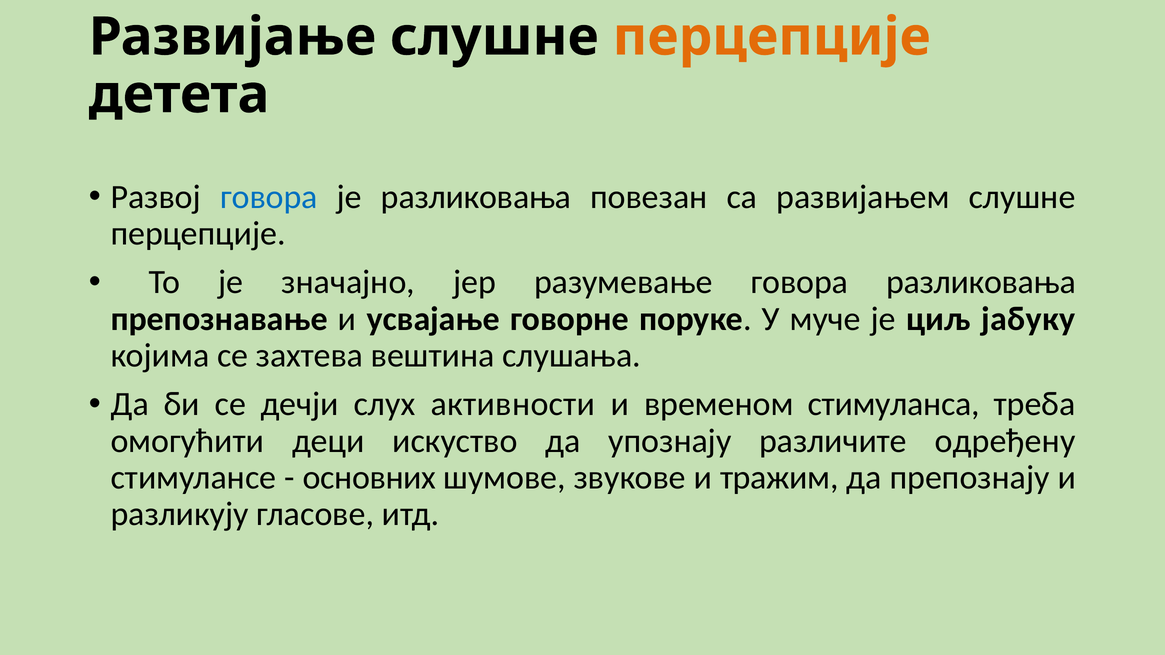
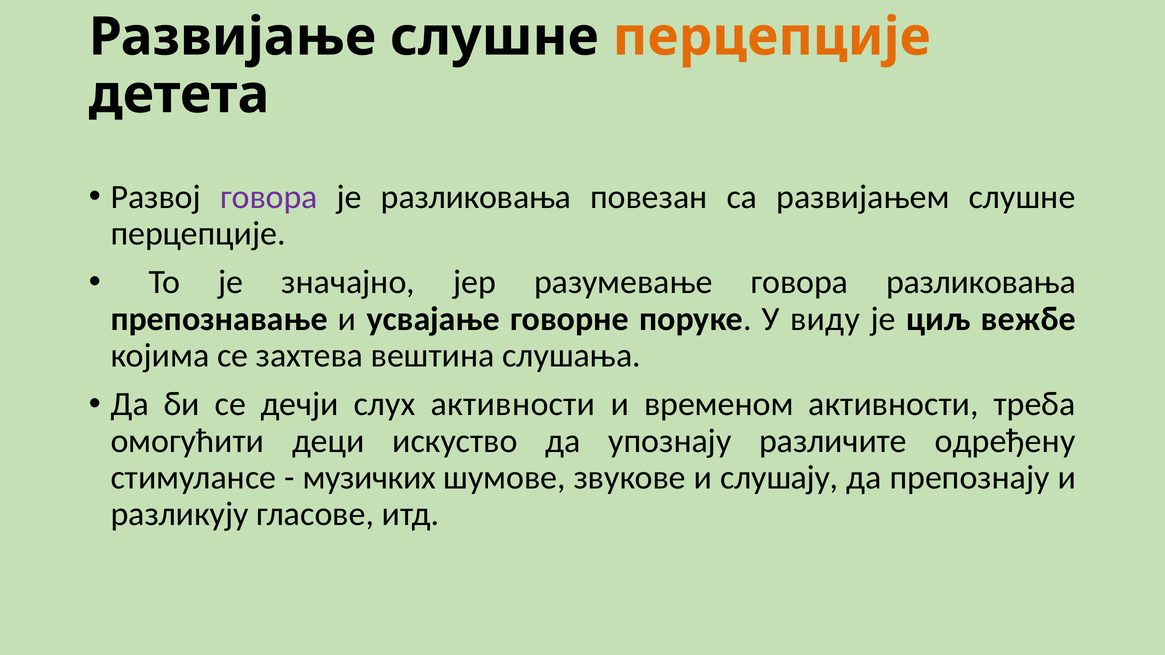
говора colour: blue -> purple (269, 197)
муче: муче -> виду (825, 319)
јабуку: јабуку -> вежбе (1028, 319)
временом стимуланса: стимуланса -> активности (894, 404)
основних: основних -> музичких (369, 478)
тражим: тражим -> слушају (779, 478)
